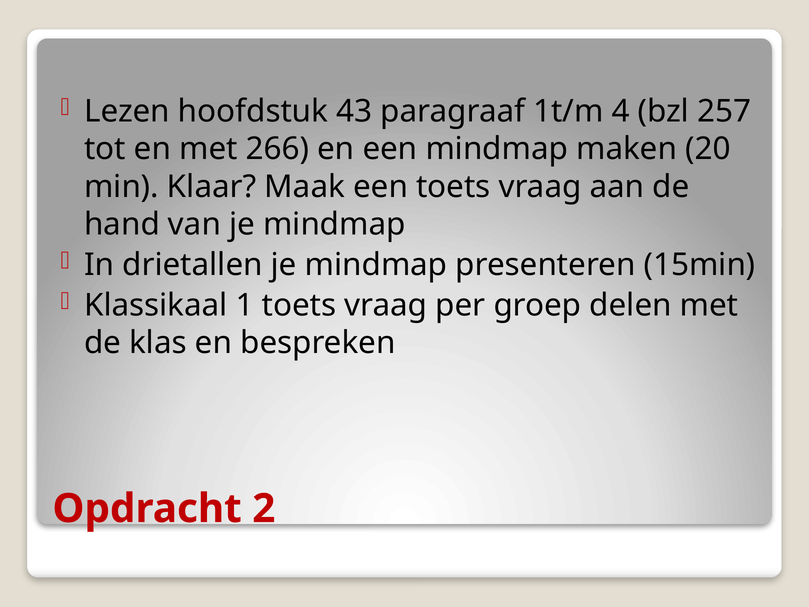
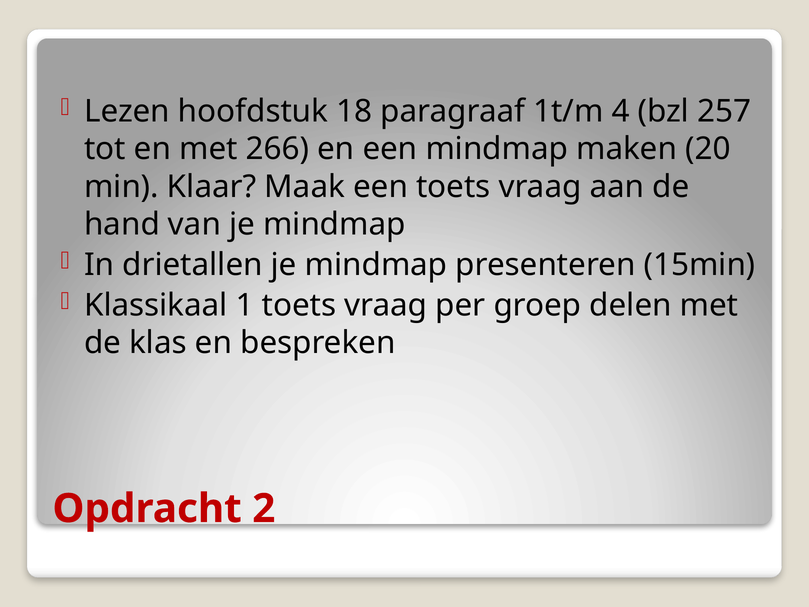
43: 43 -> 18 (354, 111)
